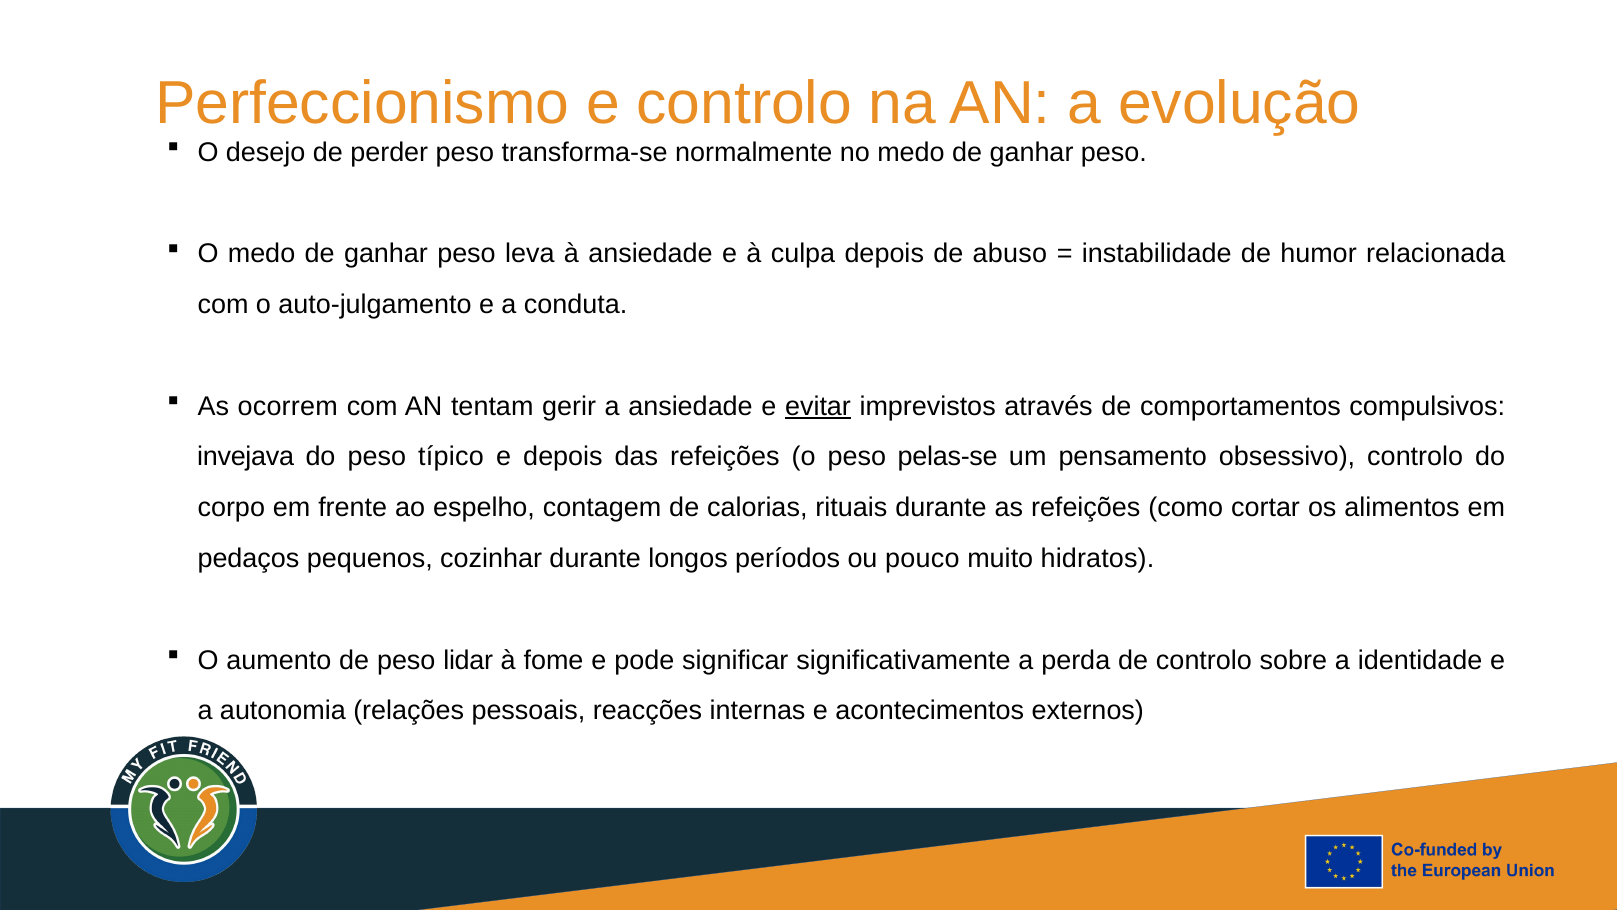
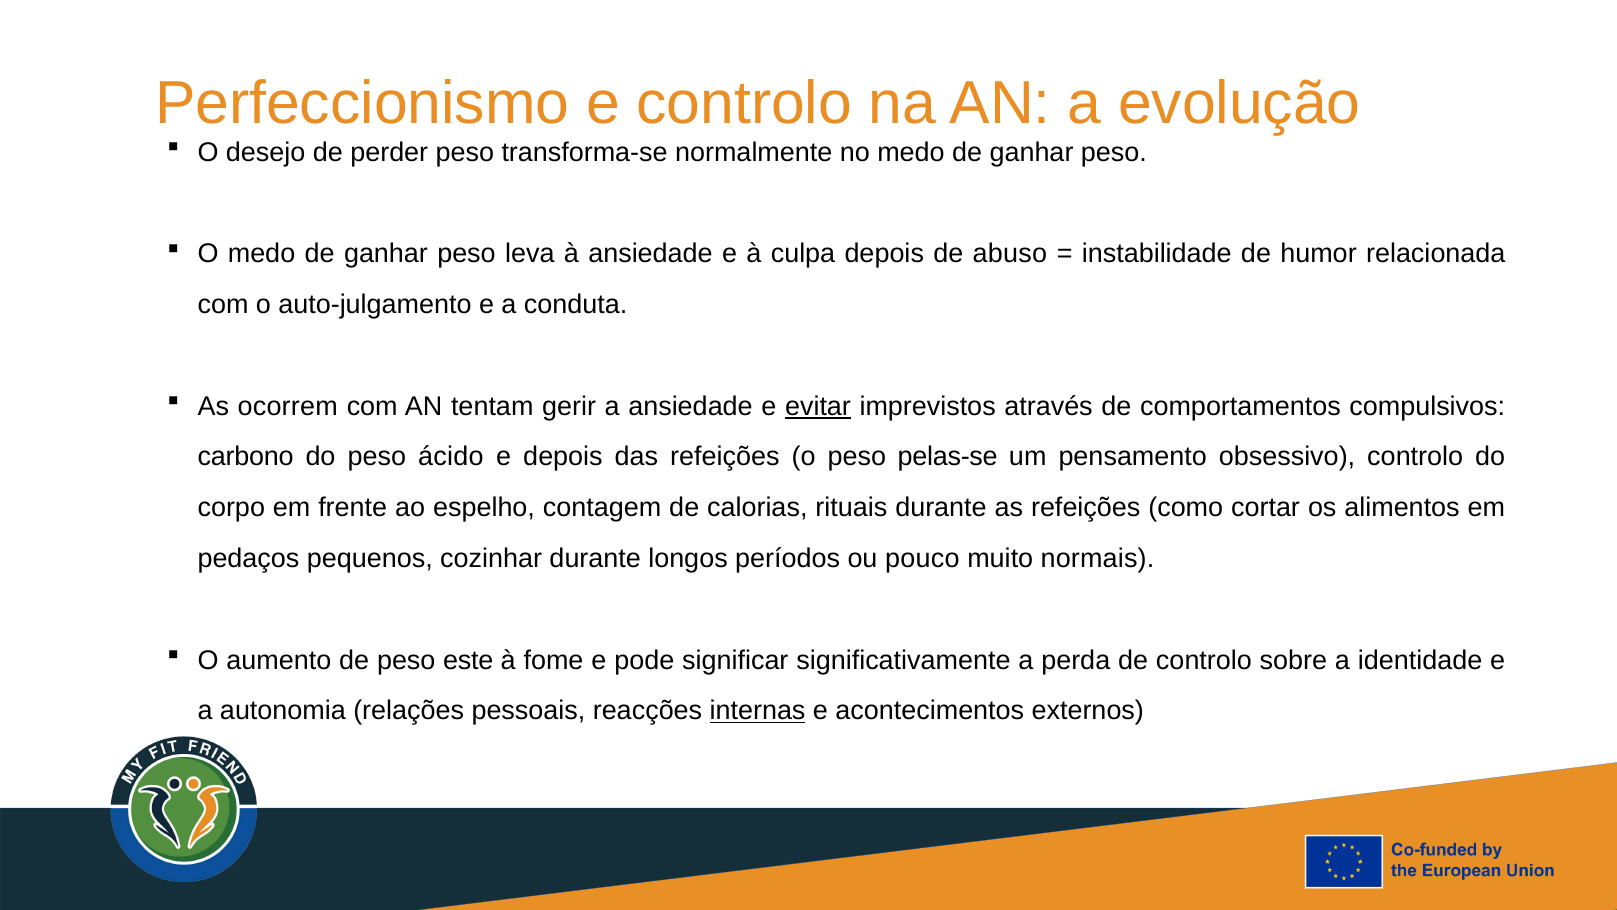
invejava: invejava -> carbono (246, 457)
típico: típico -> ácido (451, 457)
hidratos: hidratos -> normais (1097, 558)
lidar: lidar -> este (468, 660)
internas underline: none -> present (758, 711)
